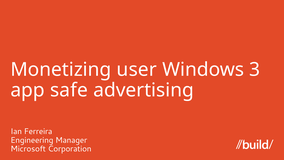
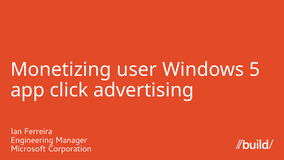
3: 3 -> 5 (254, 69)
safe: safe -> click (69, 90)
